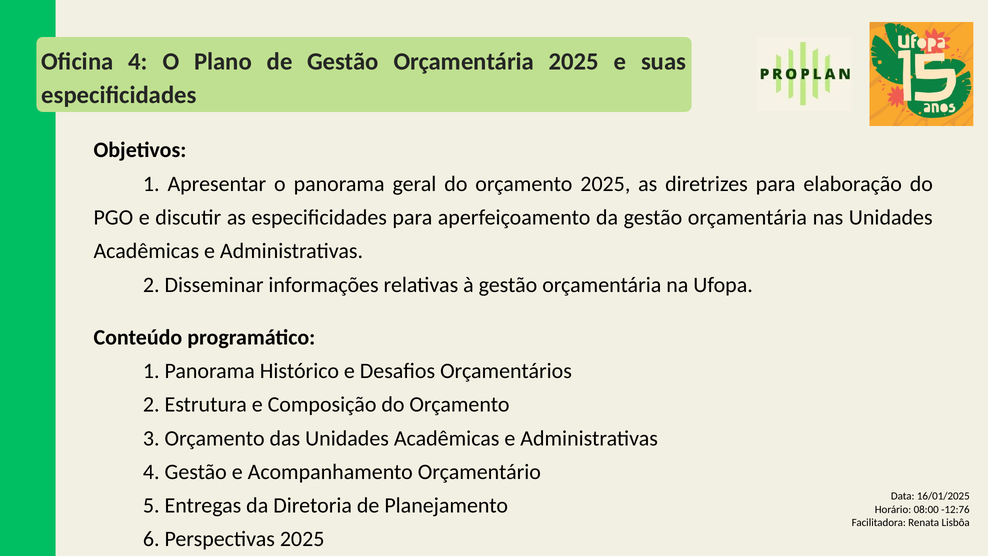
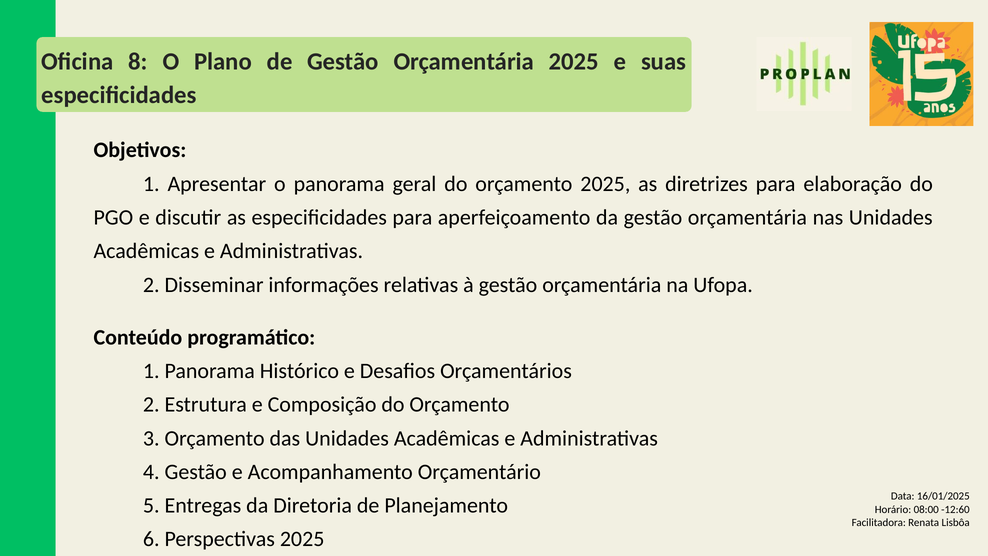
Oficina 4: 4 -> 8 (138, 61)
-12:76: -12:76 -> -12:60 (955, 509)
